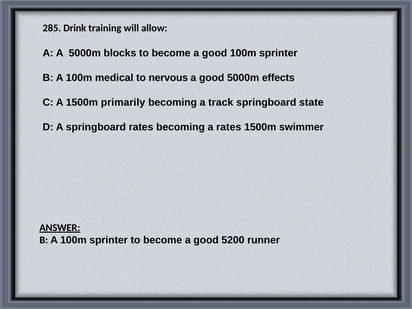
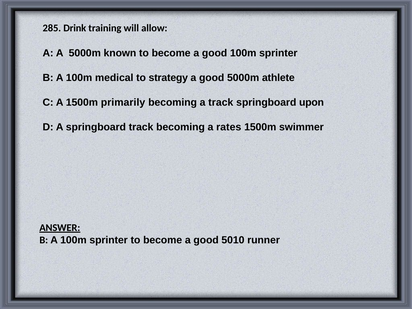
blocks: blocks -> known (120, 53)
nervous: nervous -> strategy (168, 78)
effects: effects -> athlete (278, 78)
state: state -> upon (311, 102)
springboard rates: rates -> track (141, 127)
5200: 5200 -> 5010 (233, 240)
